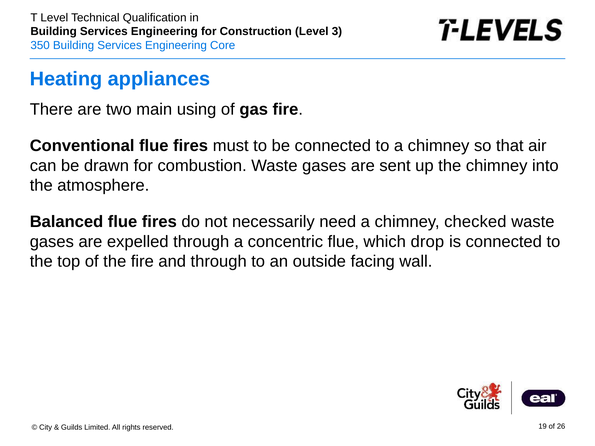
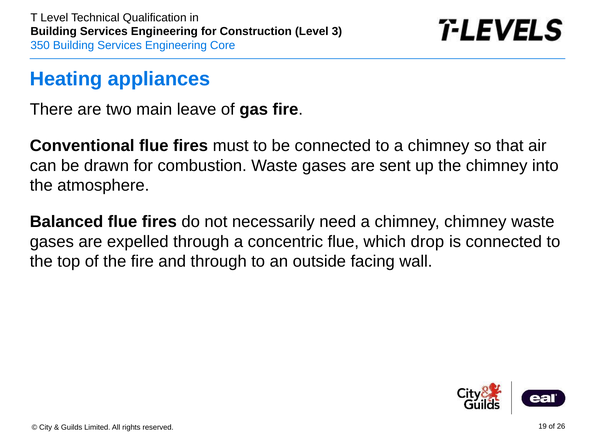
using: using -> leave (197, 109)
chimney checked: checked -> chimney (475, 222)
